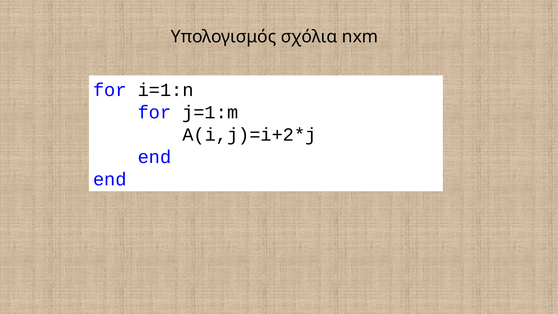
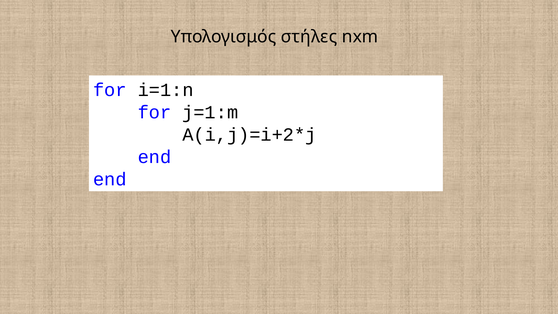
σχόλια: σχόλια -> στήλες (309, 37)
